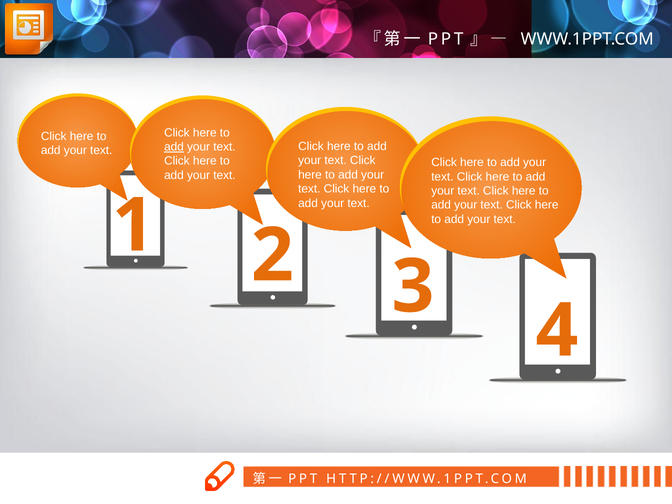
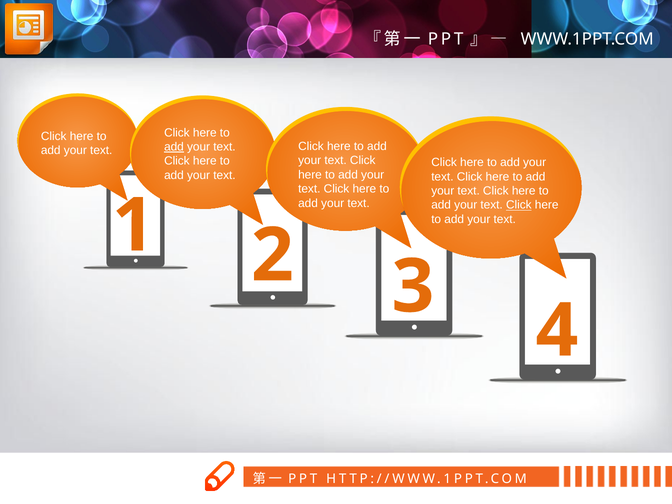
Click underline: none -> present (519, 205)
